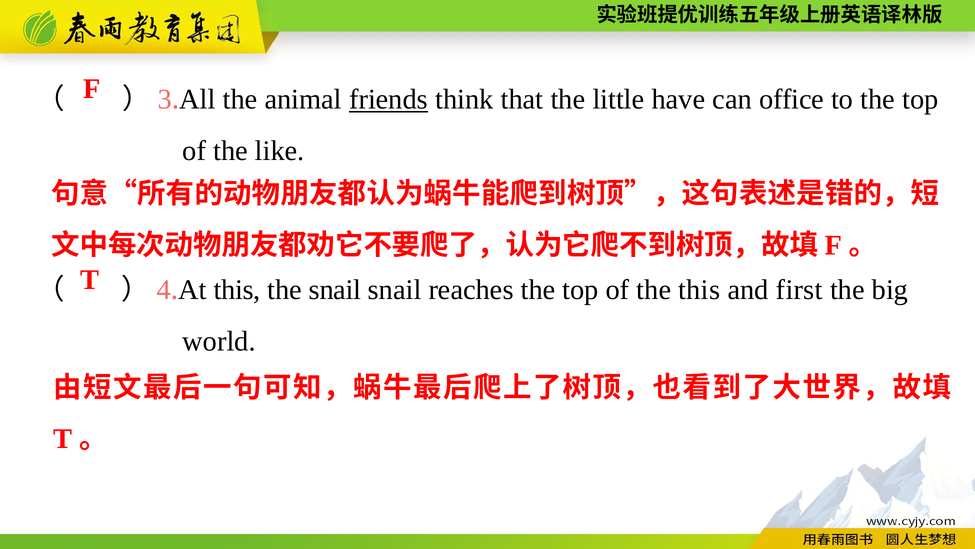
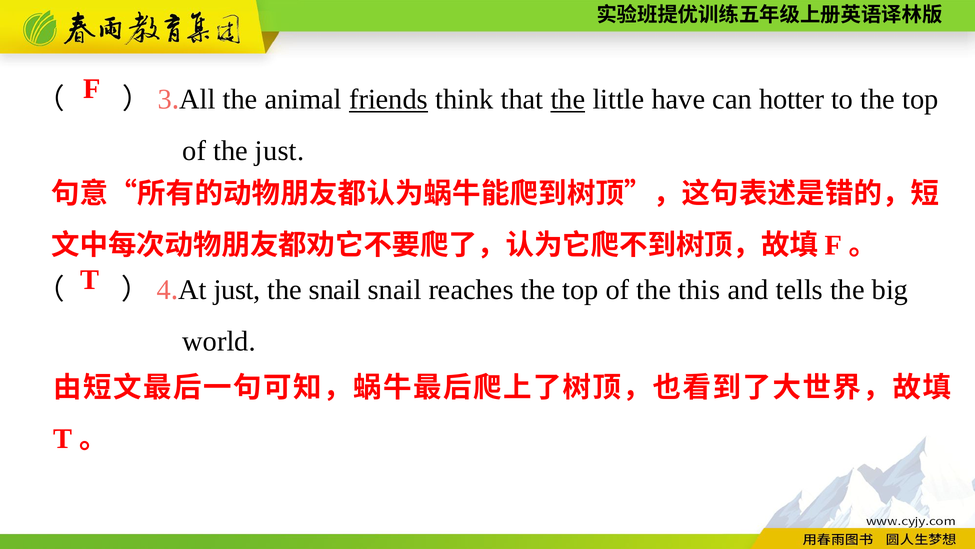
the underline: none -> present (568, 99)
office: office -> hotter (792, 99)
the like: like -> just (280, 151)
this: this -> just (237, 290)
first: first -> tells (799, 290)
